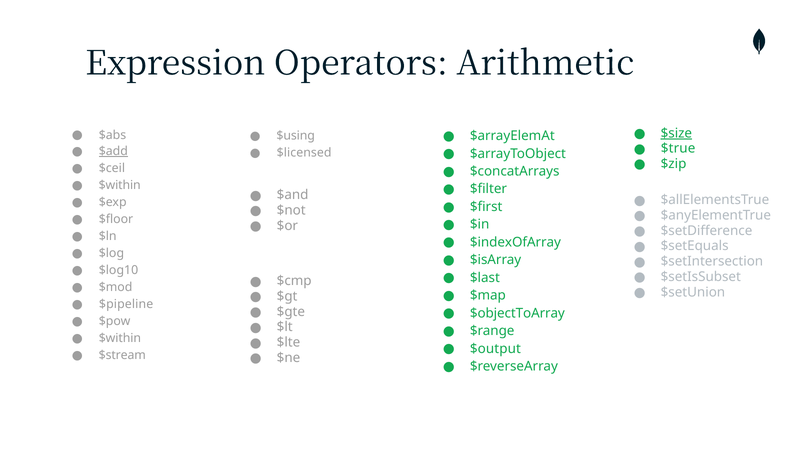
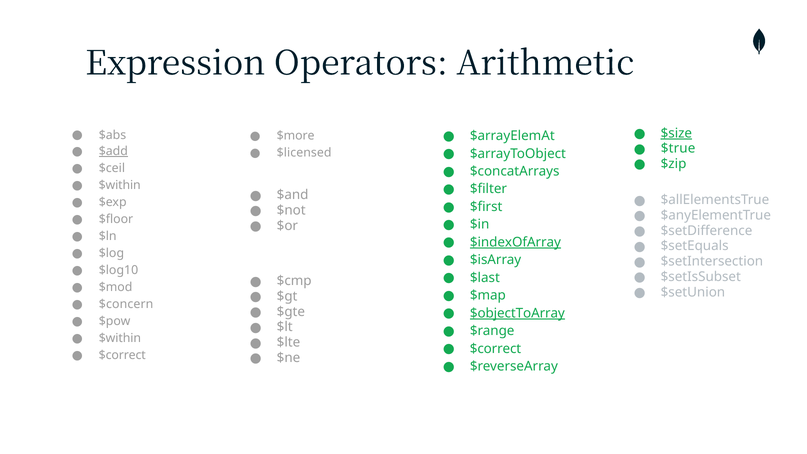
$using: $using -> $more (296, 136)
$indexOfArray underline: none -> present (515, 242)
$pipeline: $pipeline -> $concern (126, 304)
$objectToArray underline: none -> present (517, 313)
$output: $output -> $correct (496, 349)
$stream: $stream -> $correct (122, 355)
